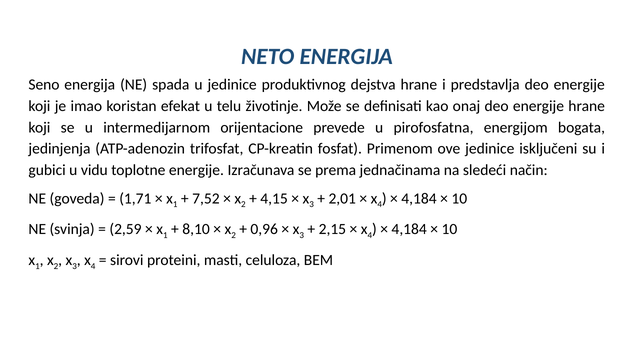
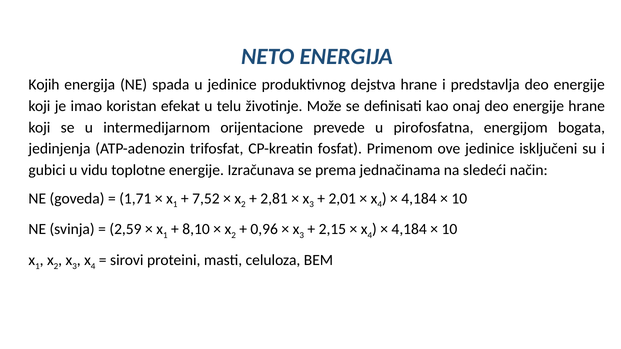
Seno: Seno -> Kojih (44, 85)
4,15: 4,15 -> 2,81 (274, 199)
